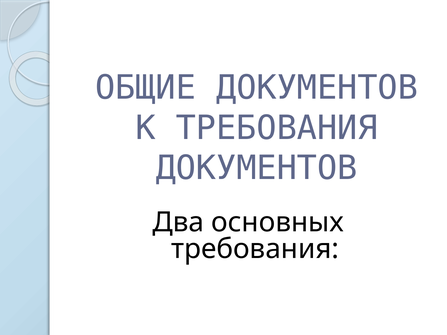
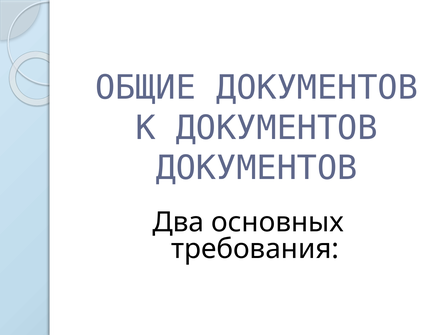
К ТРЕБОВАНИЯ: ТРЕБОВАНИЯ -> ДОКУМЕНТОВ (277, 128)
